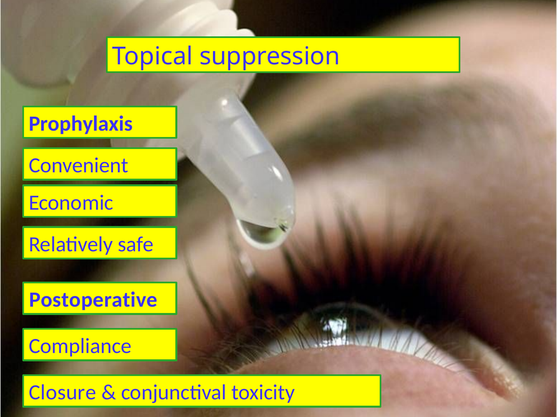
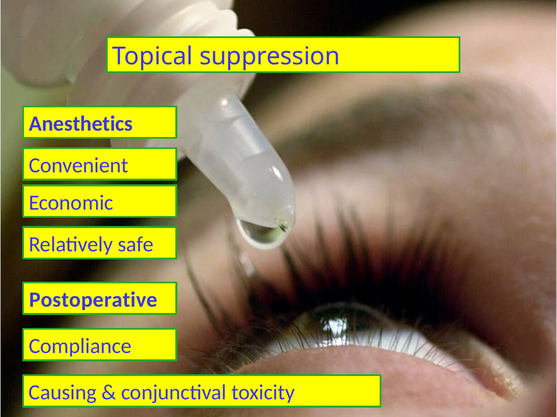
Prophylaxis: Prophylaxis -> Anesthetics (81, 124)
Closure: Closure -> Causing (63, 393)
